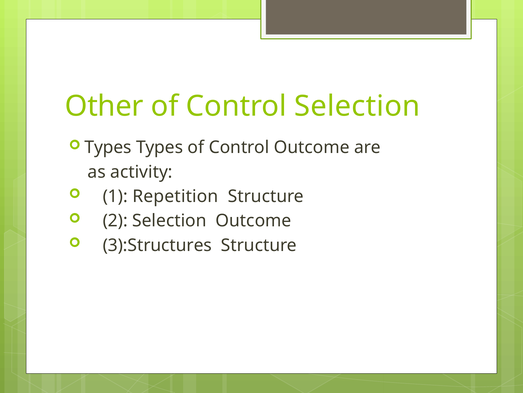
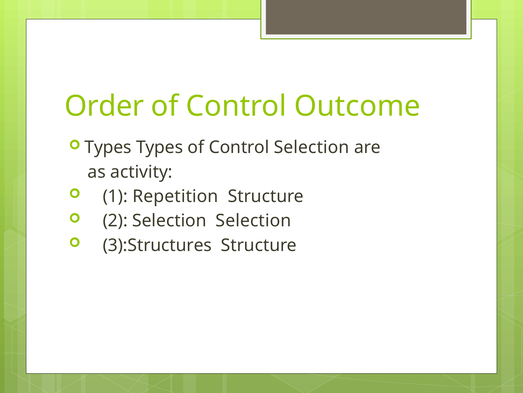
Other: Other -> Order (104, 106)
Control Selection: Selection -> Outcome (357, 106)
Control Outcome: Outcome -> Selection (312, 147)
Selection Outcome: Outcome -> Selection (253, 220)
